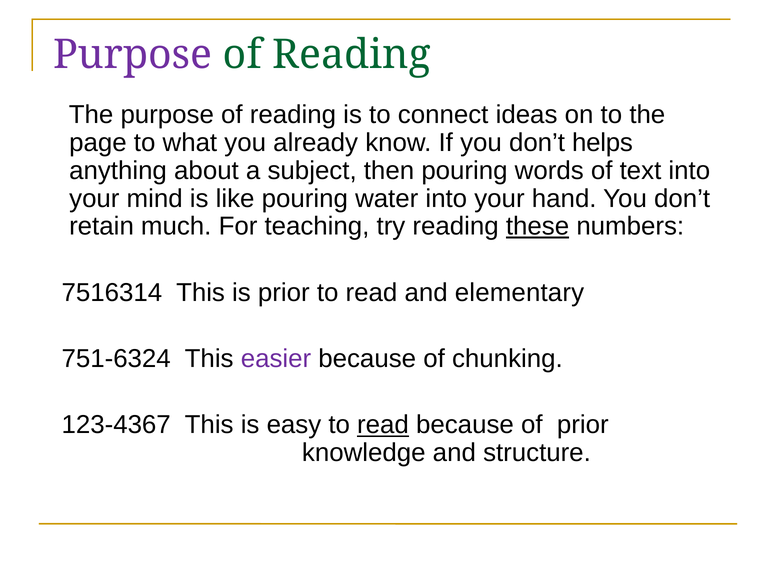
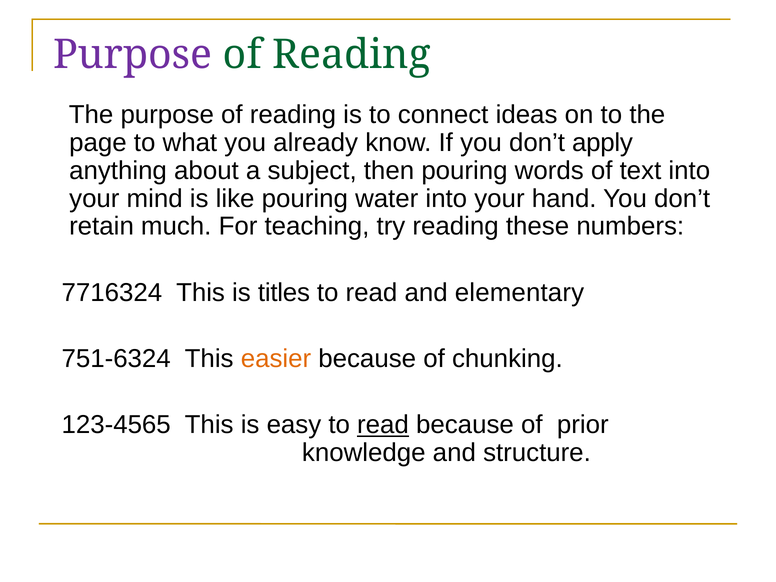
helps: helps -> apply (603, 143)
these underline: present -> none (538, 226)
7516314: 7516314 -> 7716324 (112, 293)
is prior: prior -> titles (284, 293)
easier colour: purple -> orange (276, 359)
123-4367: 123-4367 -> 123-4565 (116, 425)
